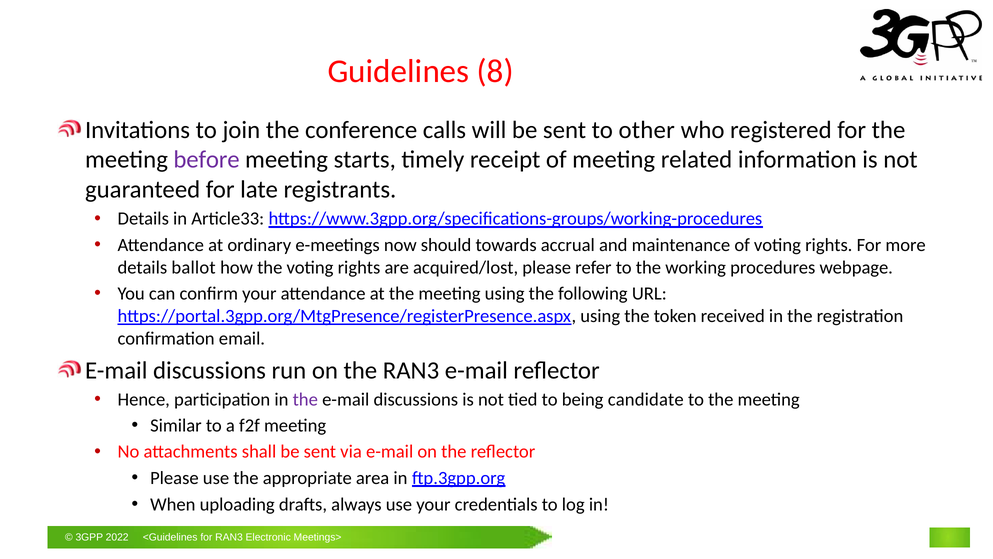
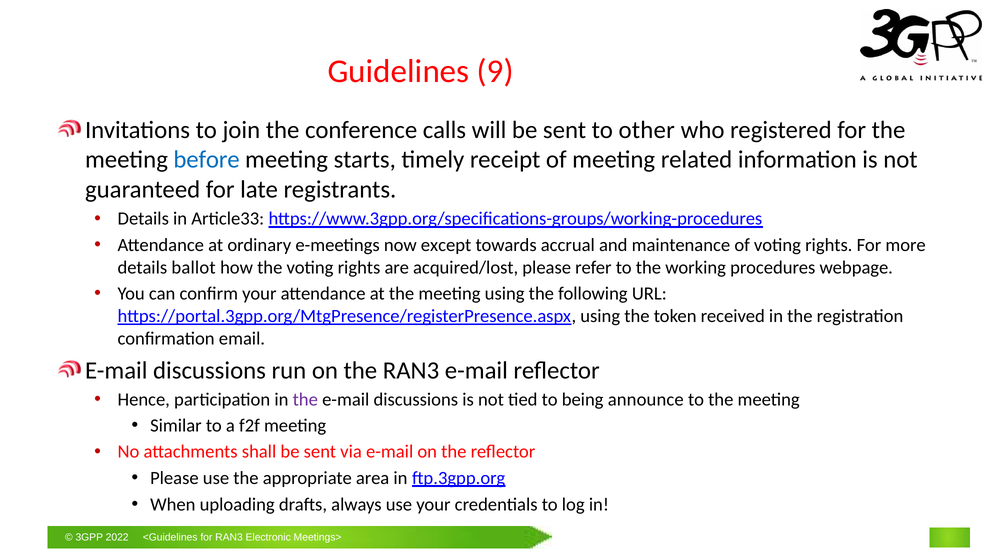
Guidelines 8: 8 -> 9 (495, 71)
before colour: purple -> blue (207, 159)
should: should -> except (446, 245)
candidate: candidate -> announce (646, 399)
